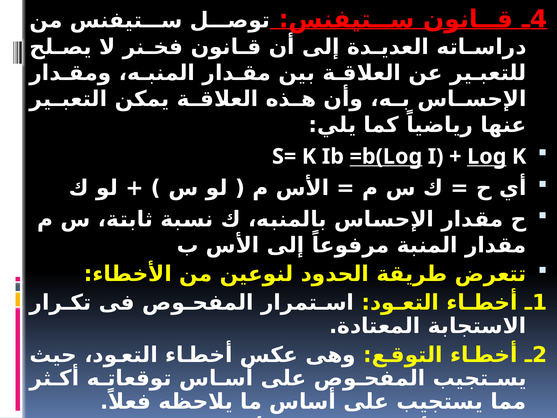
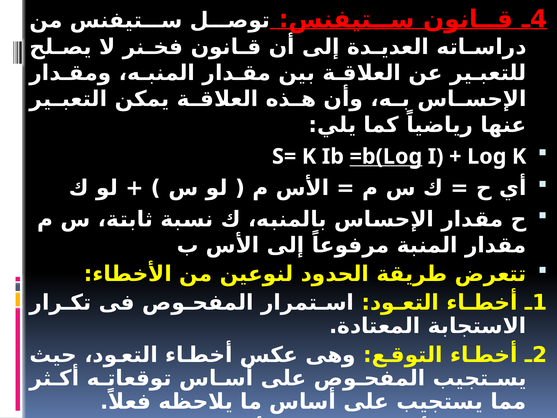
Log underline: present -> none (487, 156)
